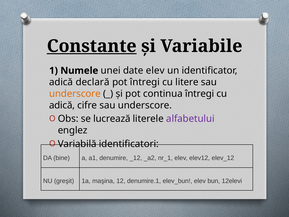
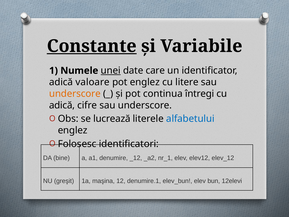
unei underline: none -> present (111, 71)
date elev: elev -> care (155, 71)
declară: declară -> valoare (93, 82)
pot întregi: întregi -> englez (145, 82)
alfabetului colour: purple -> blue (190, 119)
Variabilă: Variabilă -> Folosesc (77, 144)
